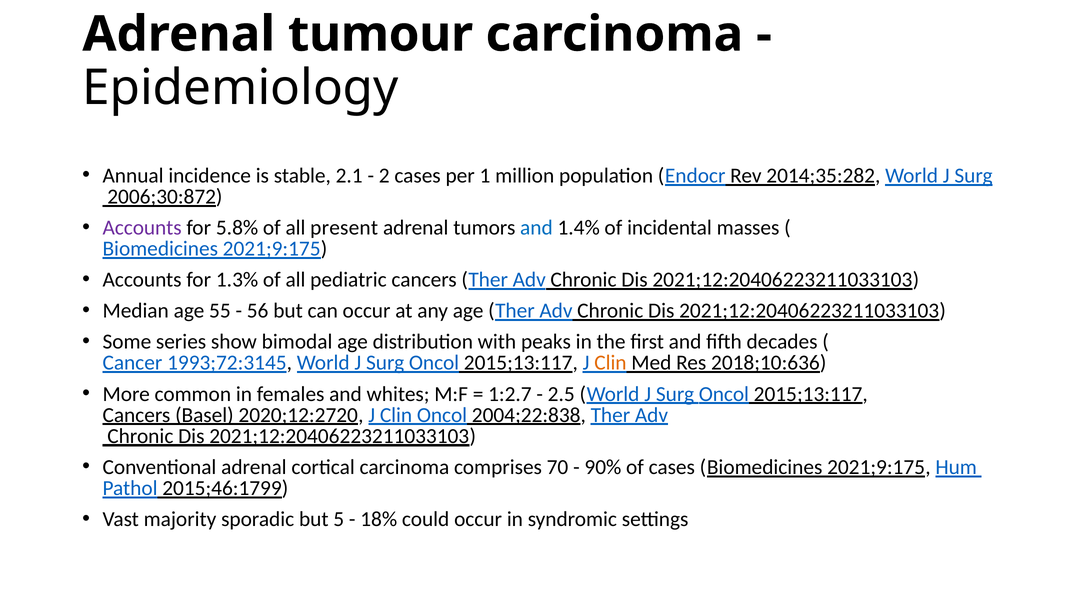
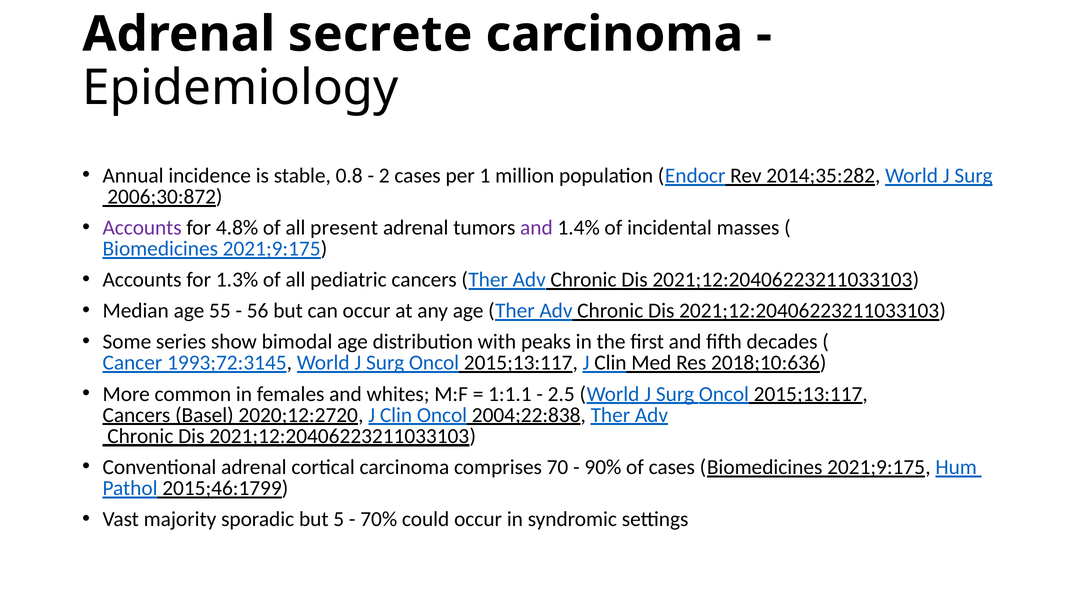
tumour: tumour -> secrete (380, 34)
2.1: 2.1 -> 0.8 (349, 176)
5.8%: 5.8% -> 4.8% (237, 227)
and colour: blue -> purple (536, 227)
Clin colour: orange -> black (610, 363)
1:2.7: 1:2.7 -> 1:1.1 (510, 394)
18%: 18% -> 70% (379, 519)
